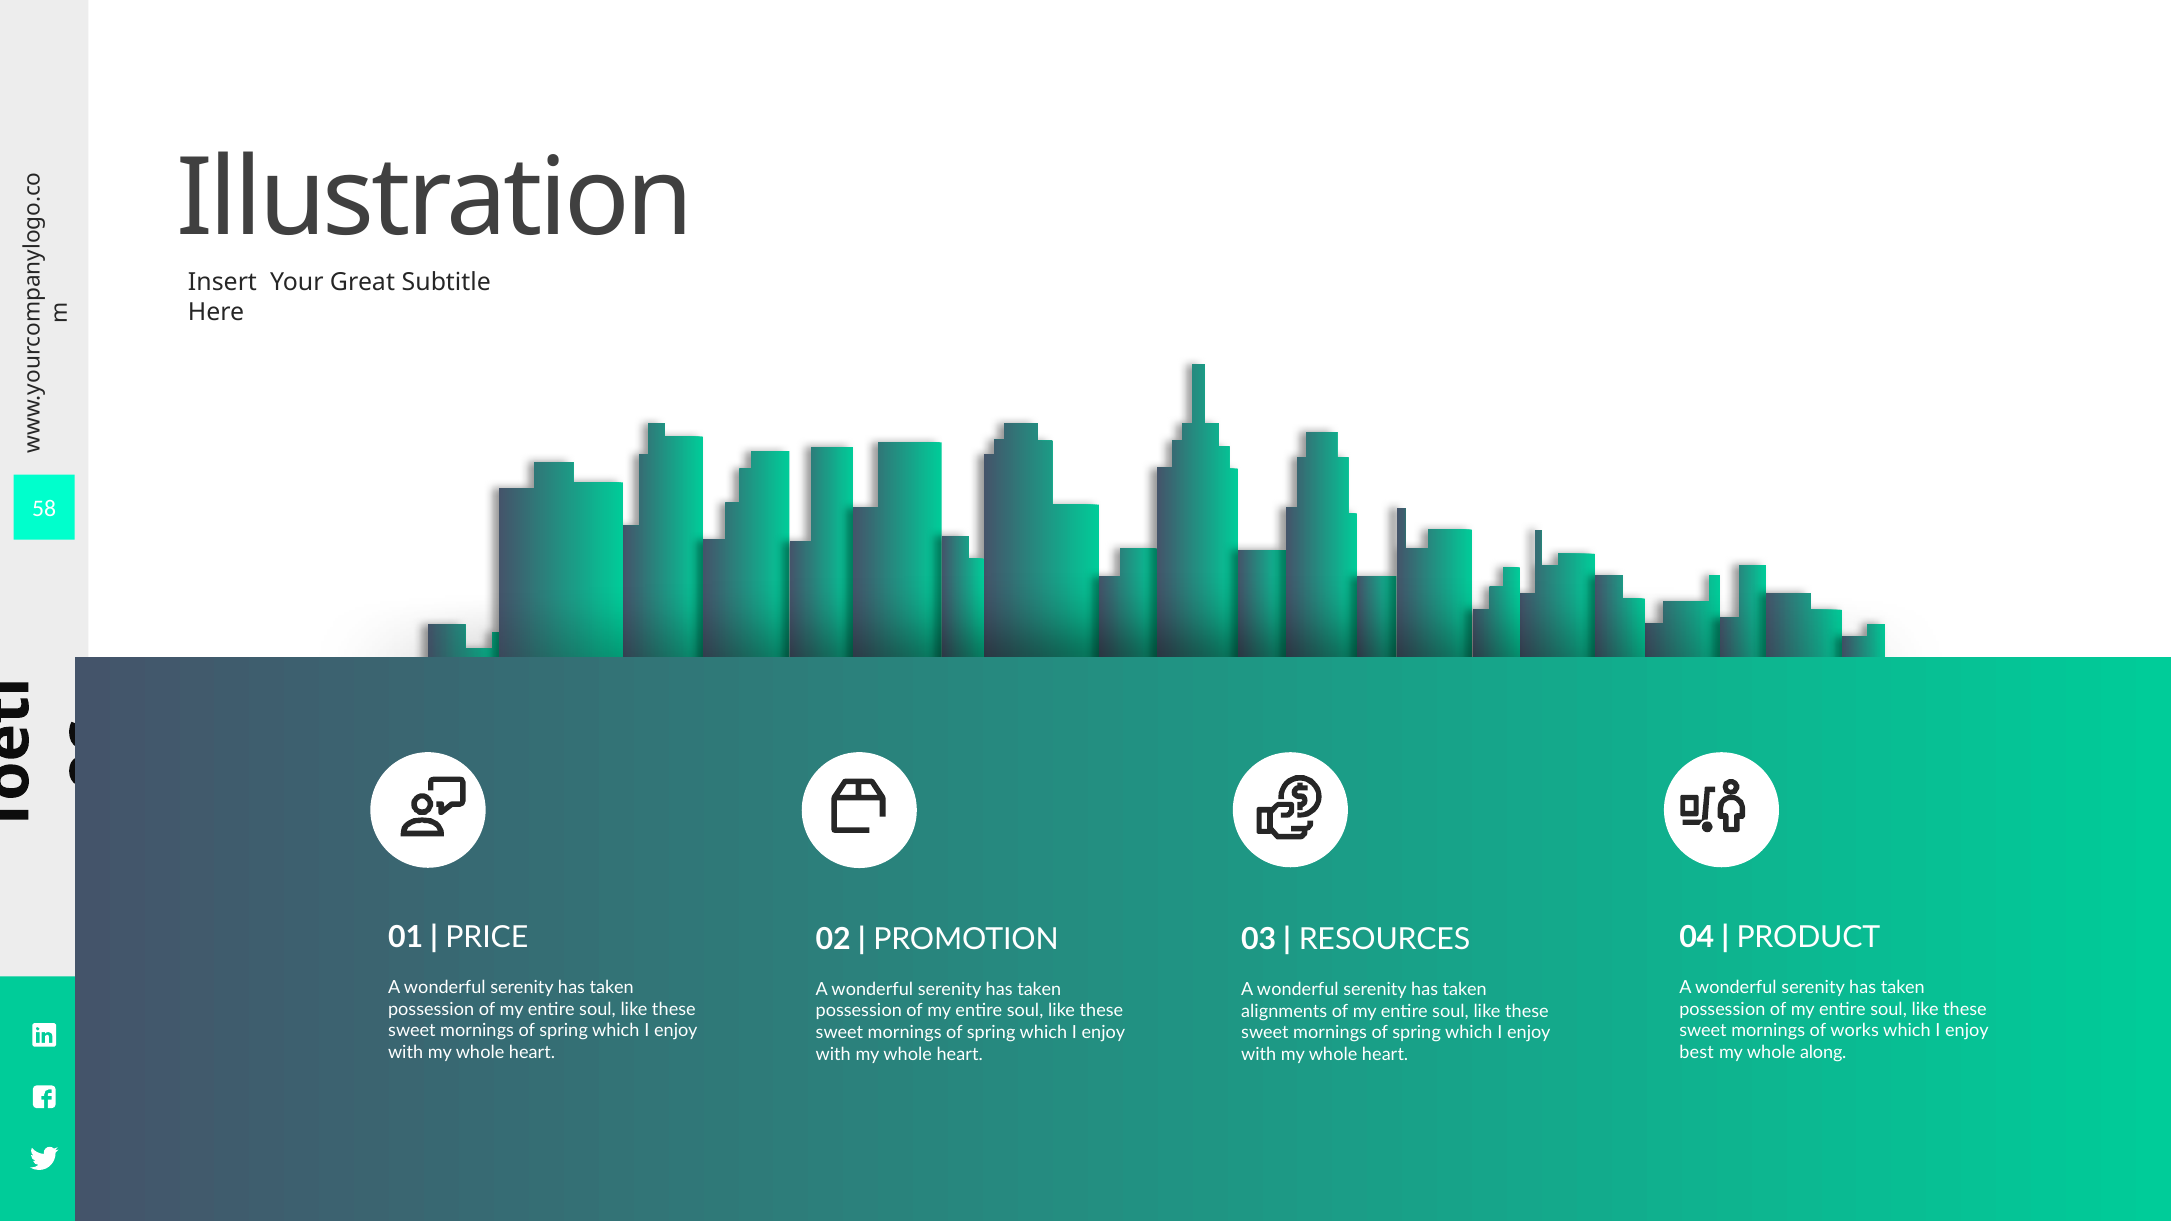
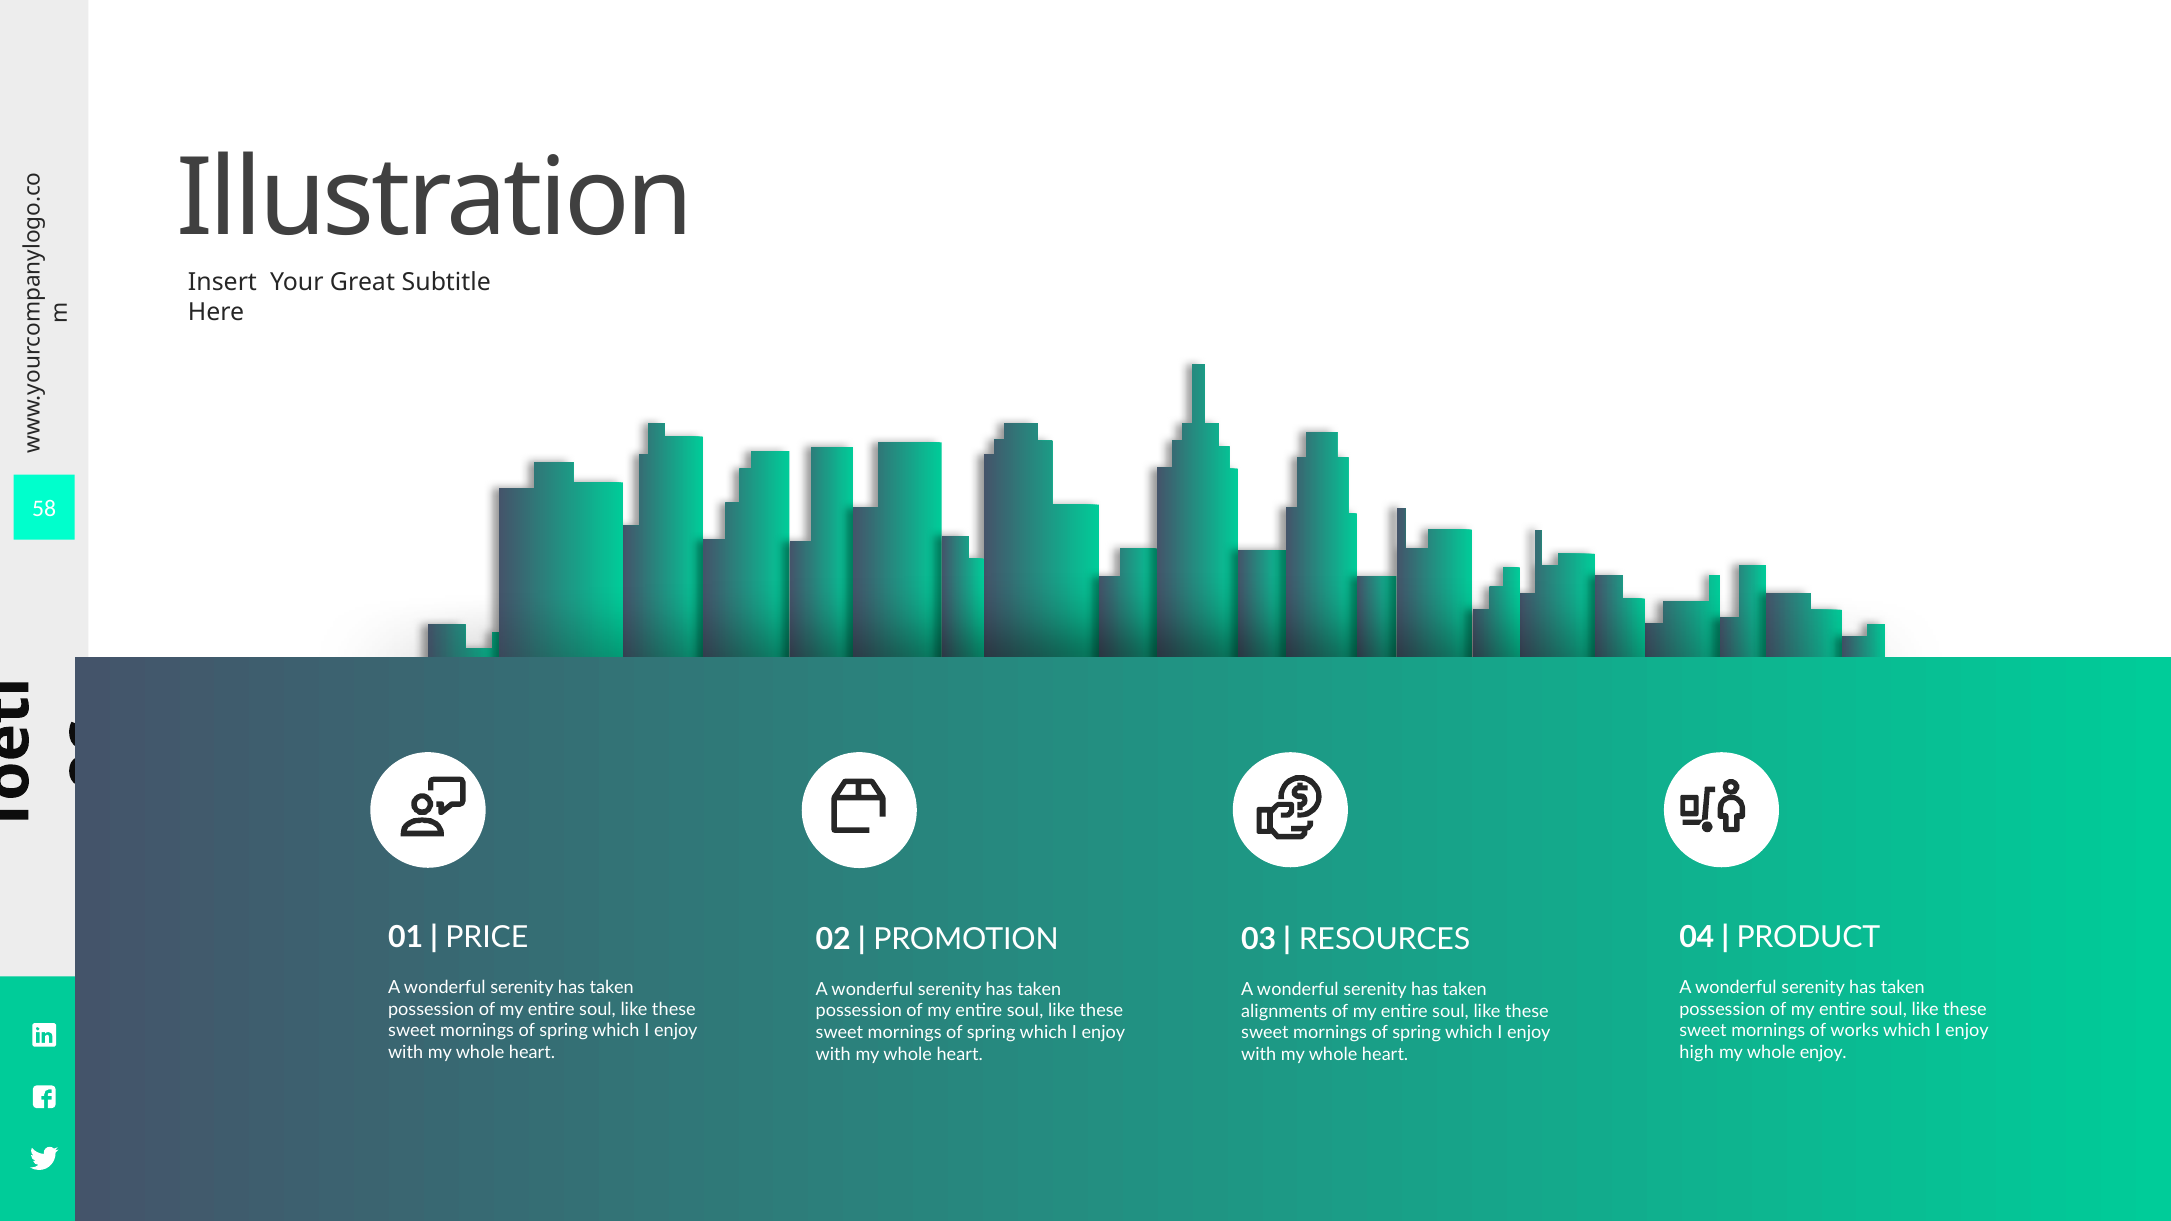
best: best -> high (1697, 1053)
whole along: along -> enjoy (1823, 1053)
